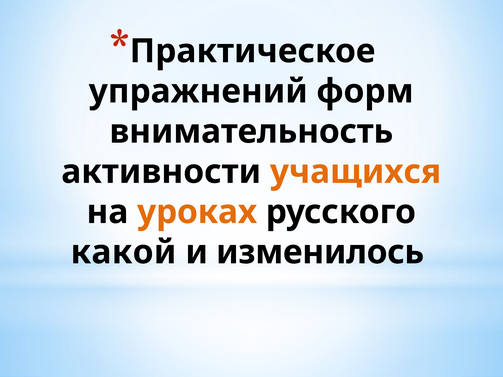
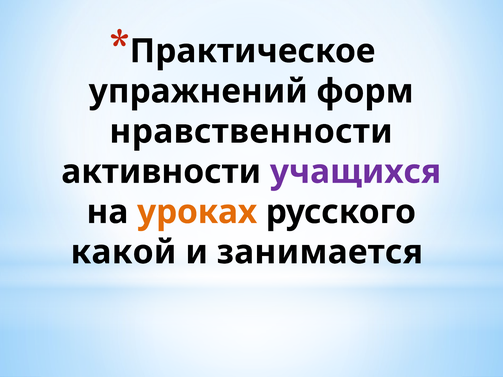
внимательность: внимательность -> нравственности (251, 132)
учащихся colour: orange -> purple (356, 172)
изменилось: изменилось -> занимается (320, 252)
